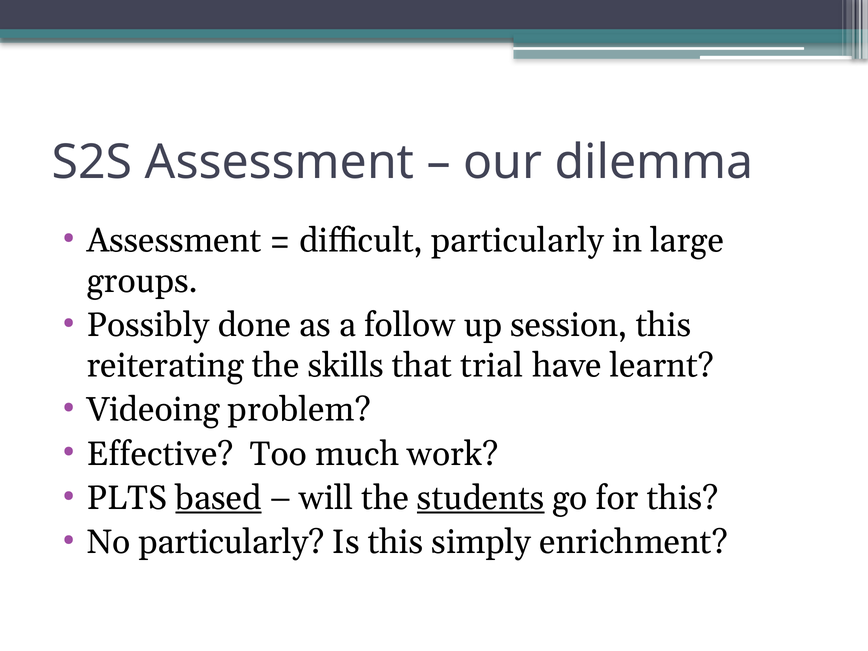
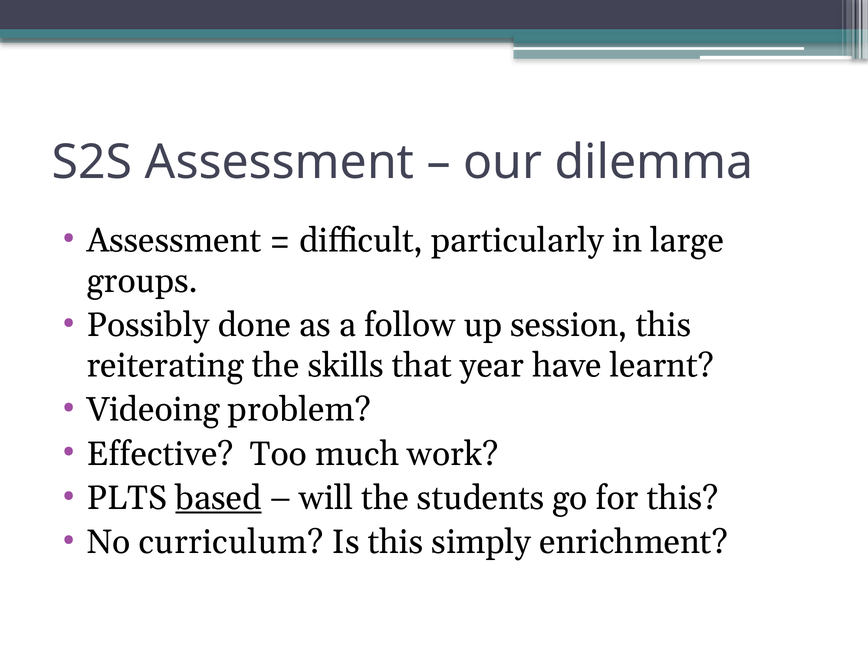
trial: trial -> year (492, 366)
students underline: present -> none (481, 498)
No particularly: particularly -> curriculum (231, 542)
